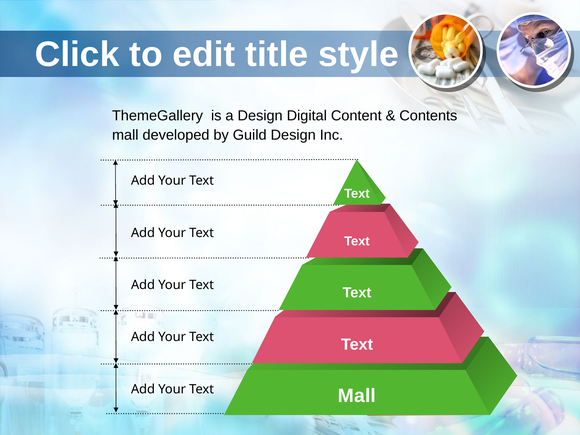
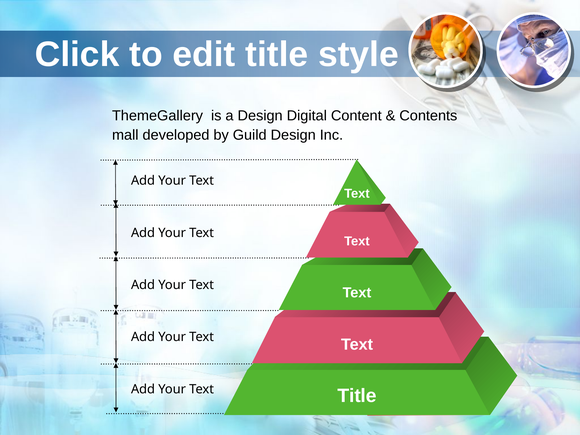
Mall: Mall -> Title (357, 396)
